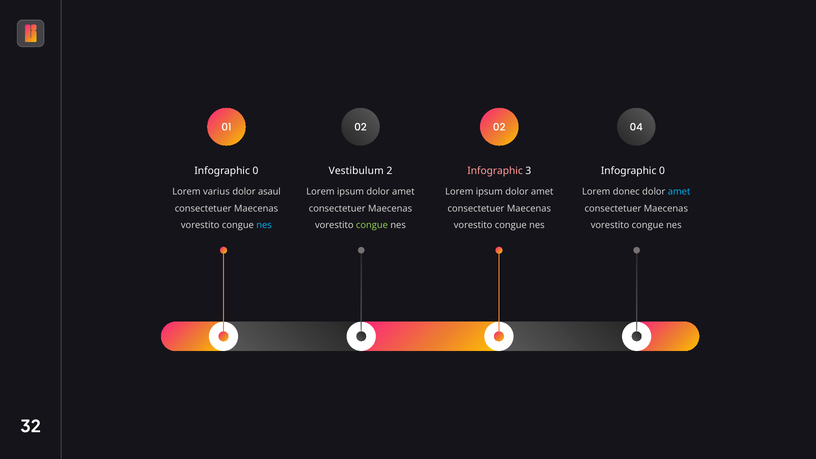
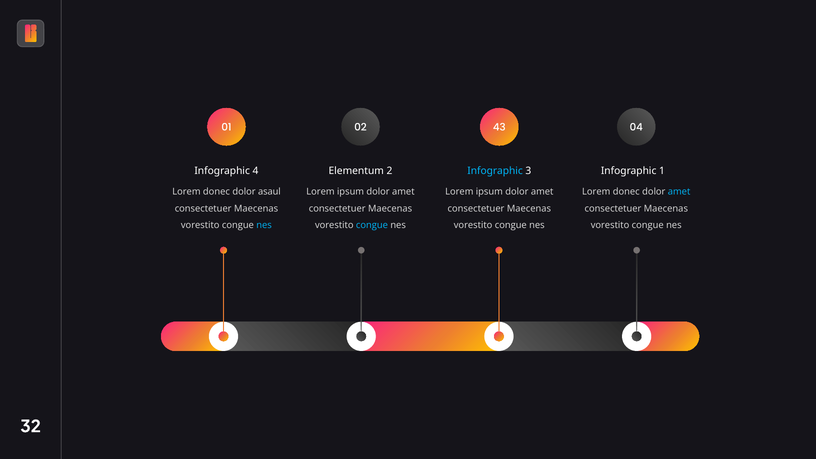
02 02: 02 -> 43 (499, 127)
0: 0 -> 4 (255, 171)
Vestibulum: Vestibulum -> Elementum (356, 171)
Infographic colour: pink -> light blue (495, 171)
0: 0 -> 1 (662, 171)
varius: varius -> donec (216, 192)
congue colour: light green -> light blue (372, 225)
